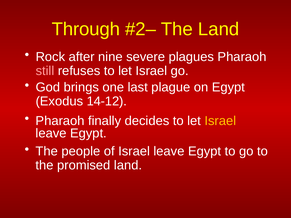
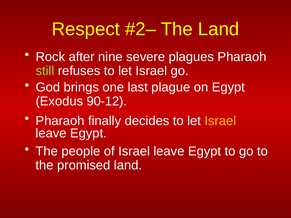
Through: Through -> Respect (86, 29)
still colour: pink -> light green (45, 71)
14-12: 14-12 -> 90-12 (107, 101)
